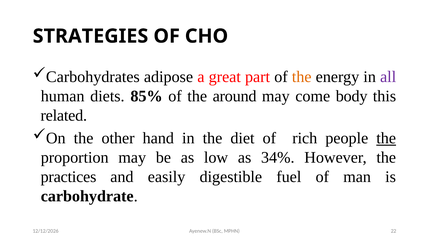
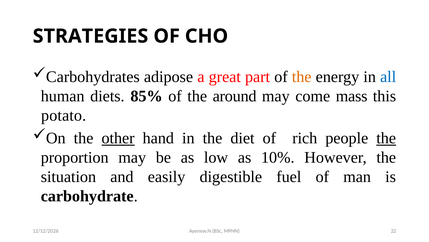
all colour: purple -> blue (388, 77)
body: body -> mass (352, 96)
related: related -> potato (64, 115)
other underline: none -> present (118, 138)
34%: 34% -> 10% (278, 157)
practices: practices -> situation (68, 176)
